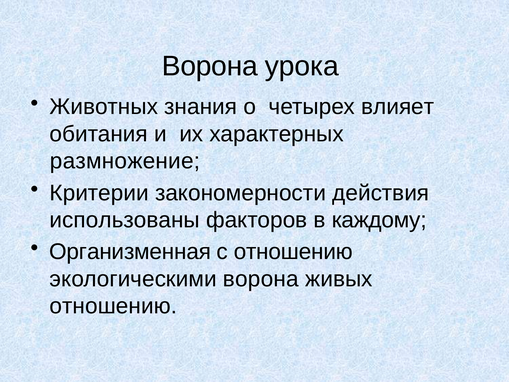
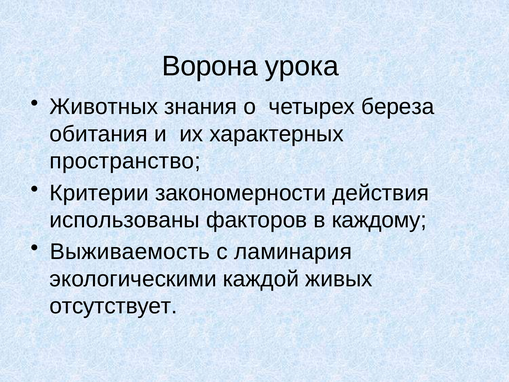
влияет: влияет -> береза (398, 107)
размножение: размножение -> пространство (125, 161)
Организменная: Организменная -> Выживаемость (130, 252)
с отношению: отношению -> ламинария (293, 252)
экологическими ворона: ворона -> каждой (261, 279)
отношению: отношению -> отсутствует (113, 306)
